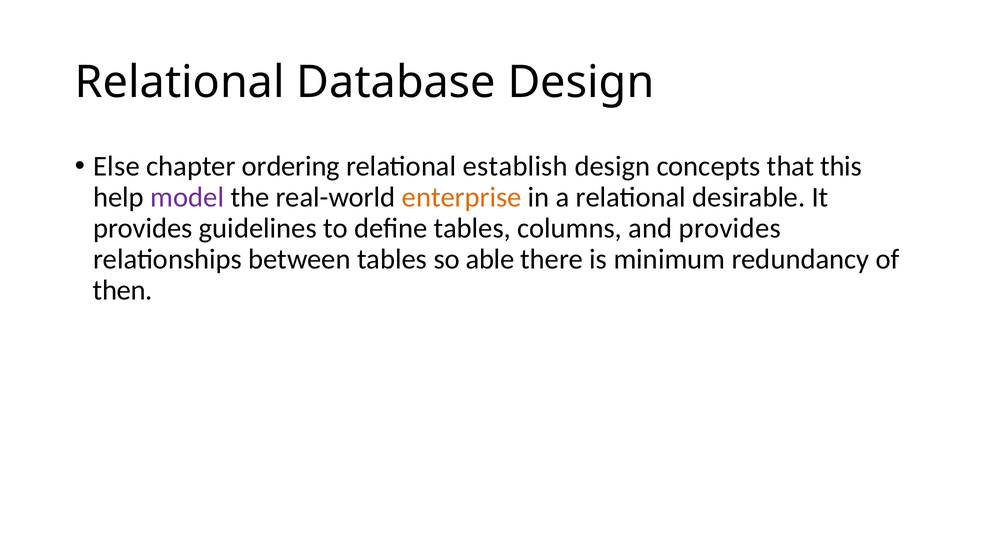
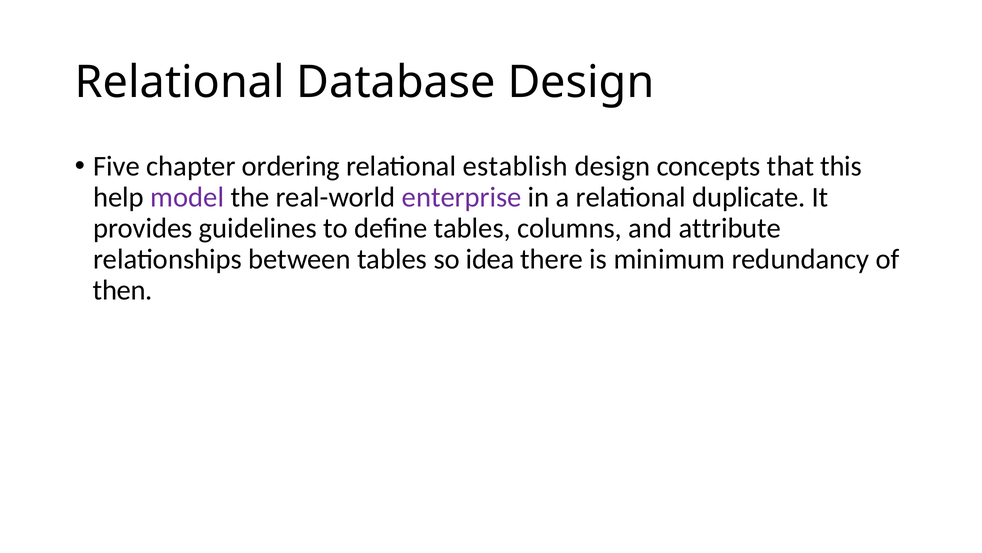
Else: Else -> Five (117, 166)
enterprise colour: orange -> purple (462, 197)
desirable: desirable -> duplicate (749, 197)
and provides: provides -> attribute (730, 228)
able: able -> idea (490, 259)
